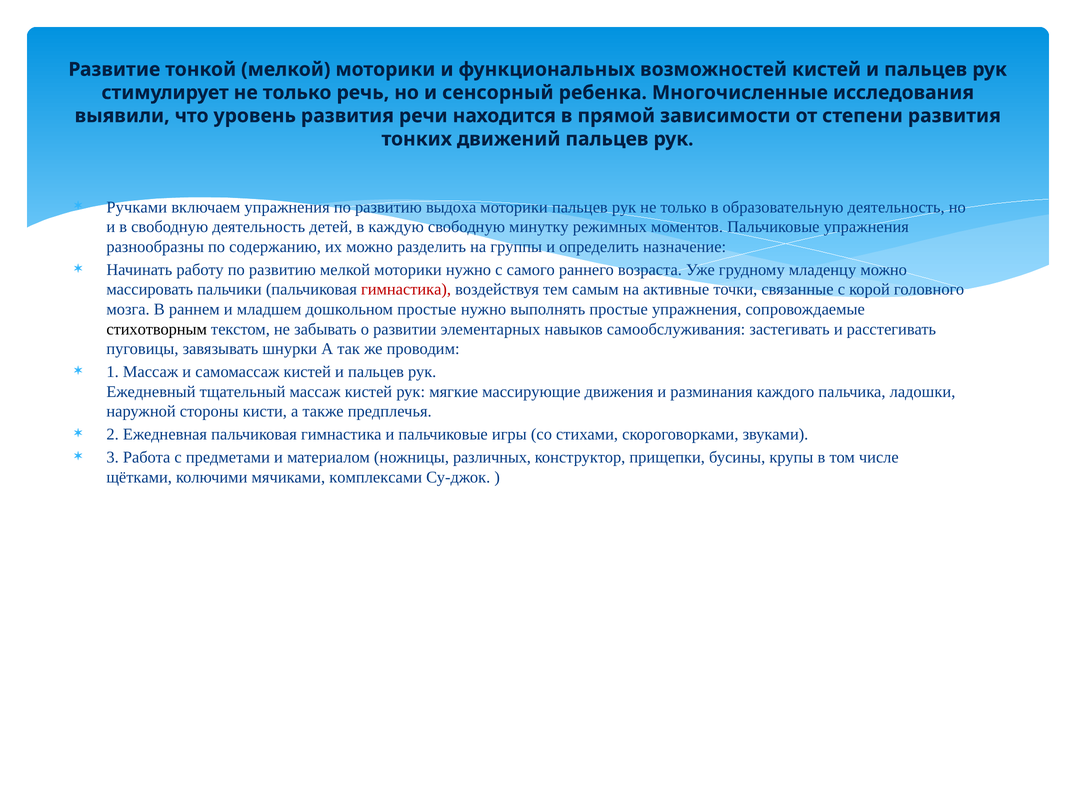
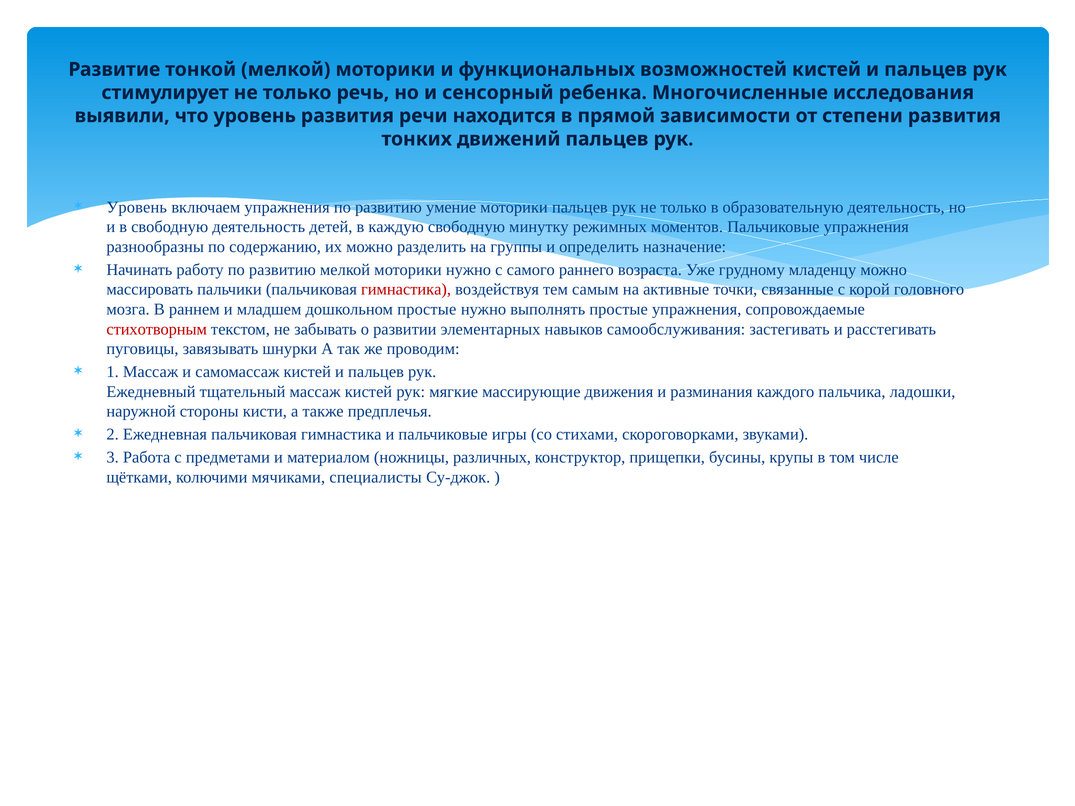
Ручками: Ручками -> Уровень (137, 207)
выдоха: выдоха -> умение (451, 207)
стихотворным colour: black -> red (157, 329)
комплексами: комплексами -> специалисты (376, 477)
